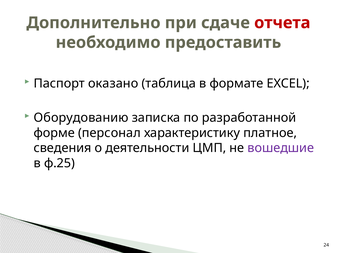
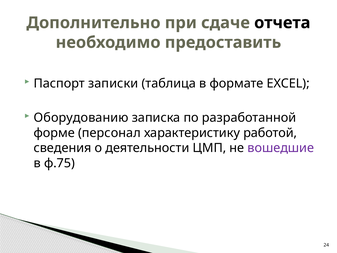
отчета colour: red -> black (282, 23)
оказано: оказано -> записки (113, 83)
платное: платное -> работой (270, 133)
ф.25: ф.25 -> ф.75 (60, 163)
